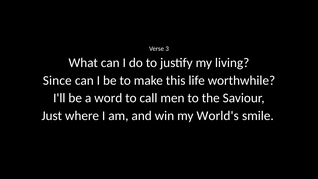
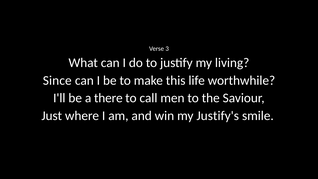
word: word -> there (108, 98)
World's: World's -> Justify's (218, 116)
